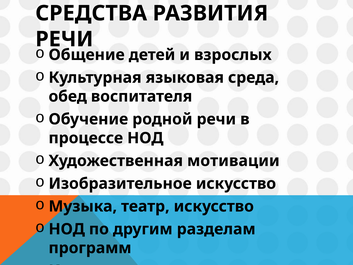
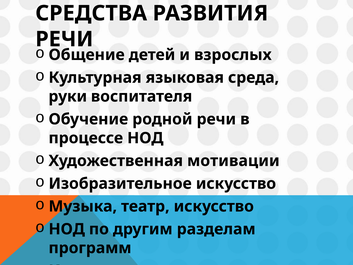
обед: обед -> руки (68, 96)
